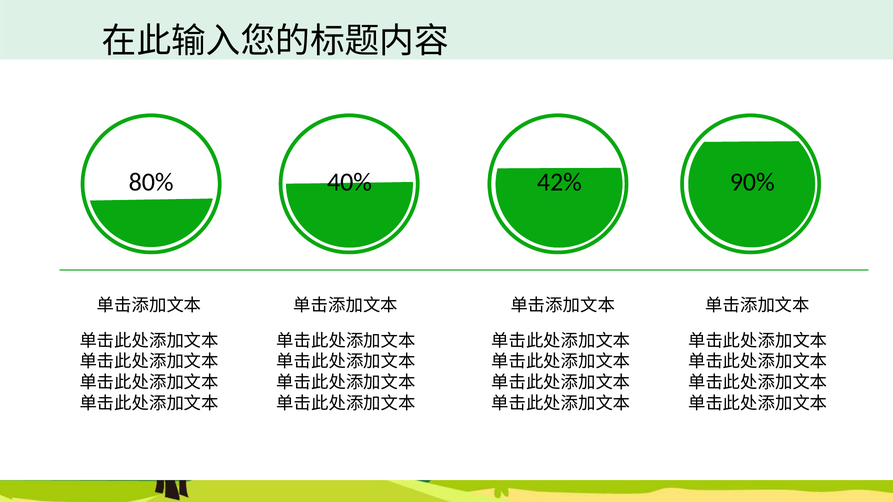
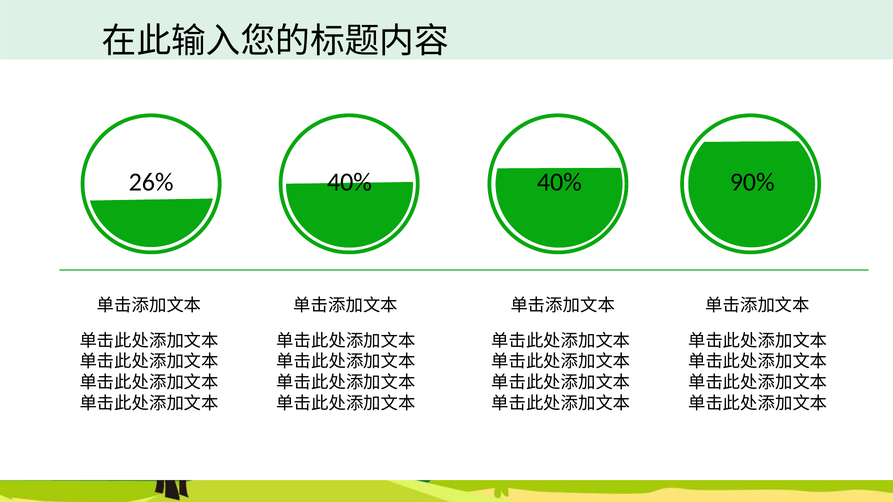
80%: 80% -> 26% (151, 182)
40% 42%: 42% -> 40% (559, 182)
